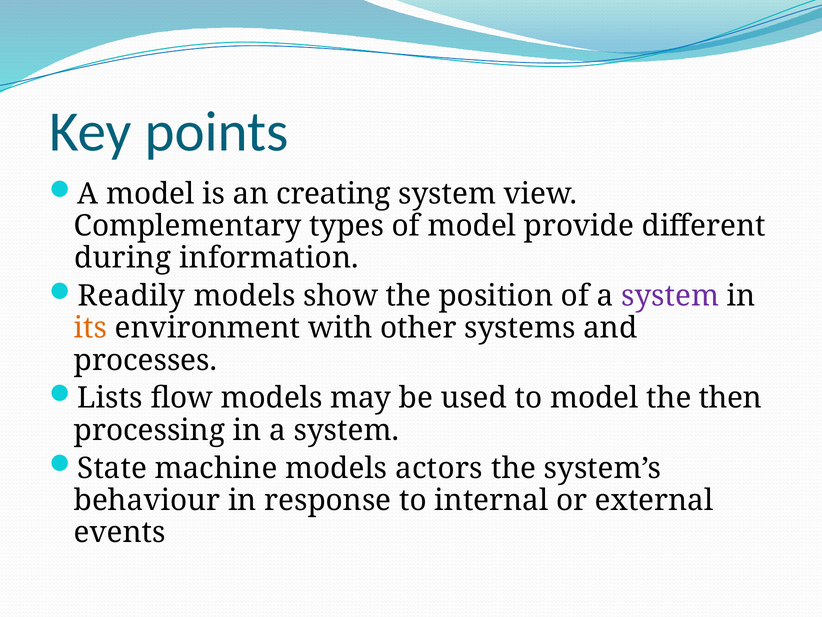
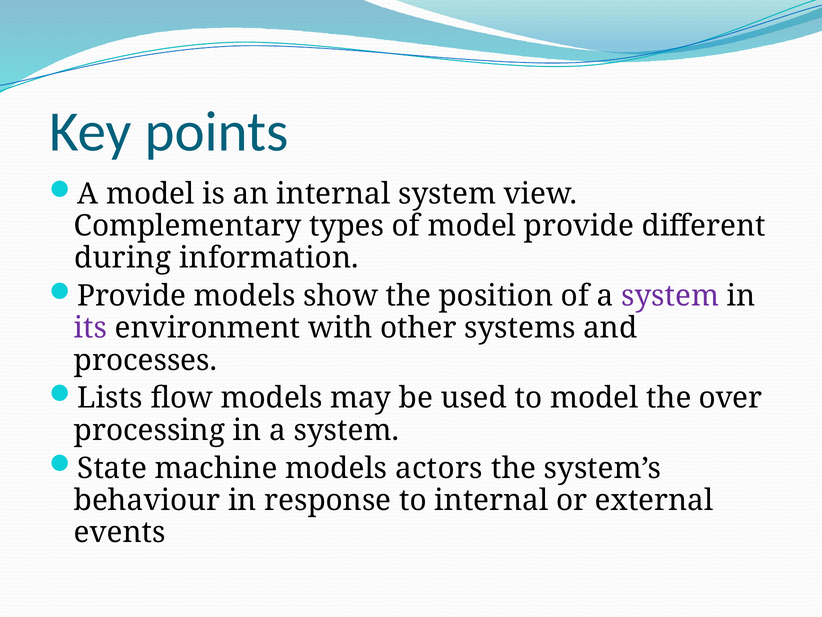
an creating: creating -> internal (333, 194)
Readily: Readily -> Provide (132, 296)
its colour: orange -> purple (91, 328)
then: then -> over (730, 398)
